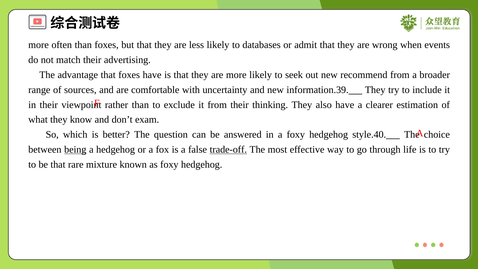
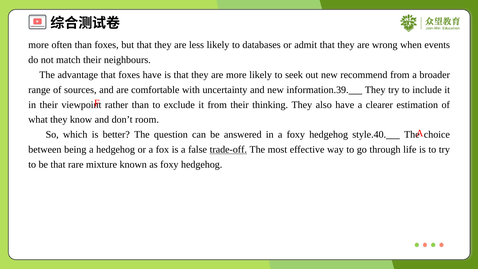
advertising: advertising -> neighbours (127, 60)
exam: exam -> room (147, 120)
being underline: present -> none (75, 149)
